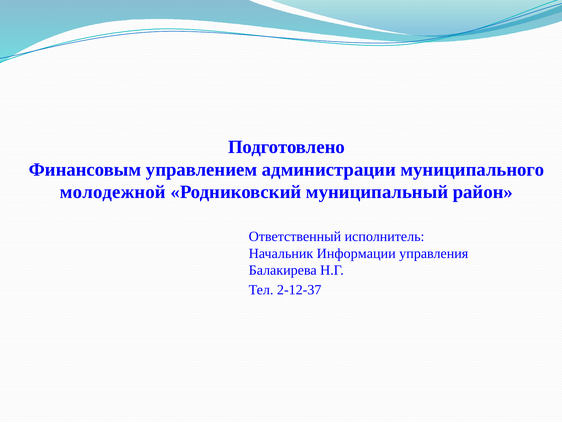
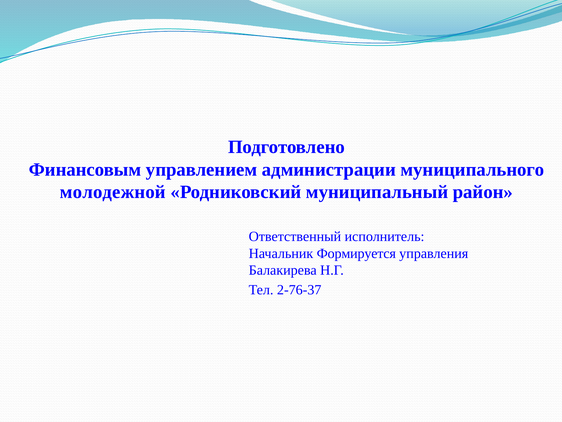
Информации: Информации -> Формируется (356, 253)
2-12-37: 2-12-37 -> 2-76-37 (299, 290)
